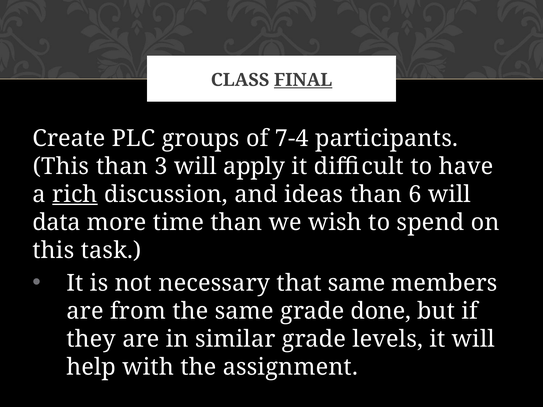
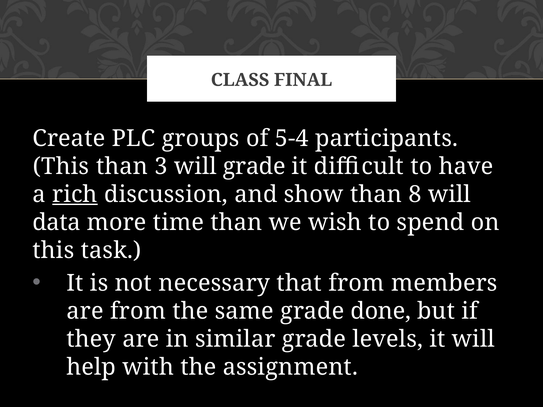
FINAL underline: present -> none (303, 80)
7-4: 7-4 -> 5-4 (292, 138)
will apply: apply -> grade (254, 166)
ideas: ideas -> show (314, 195)
6: 6 -> 8 (415, 195)
that same: same -> from (356, 283)
